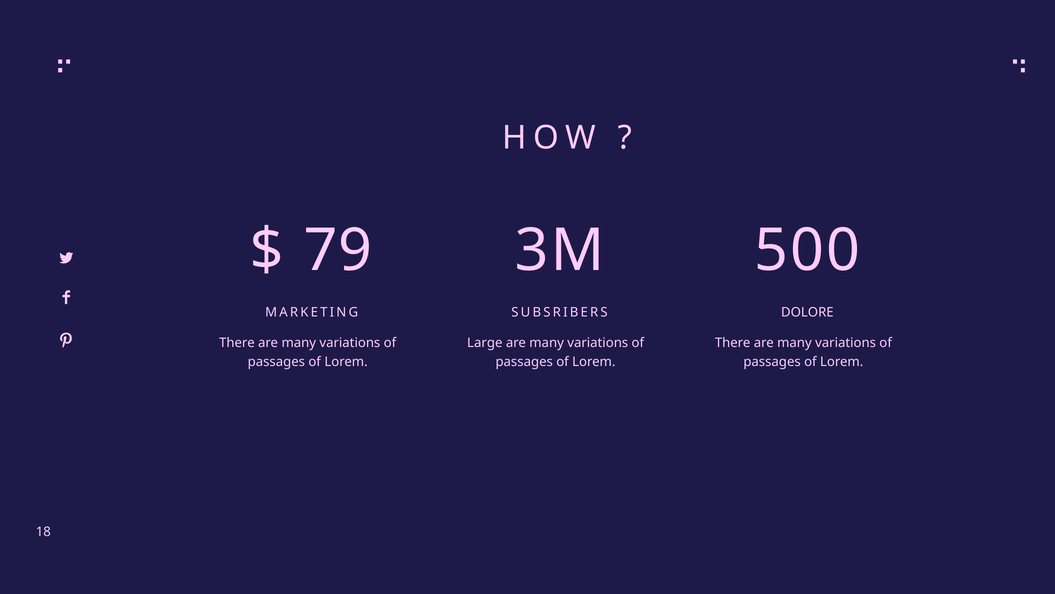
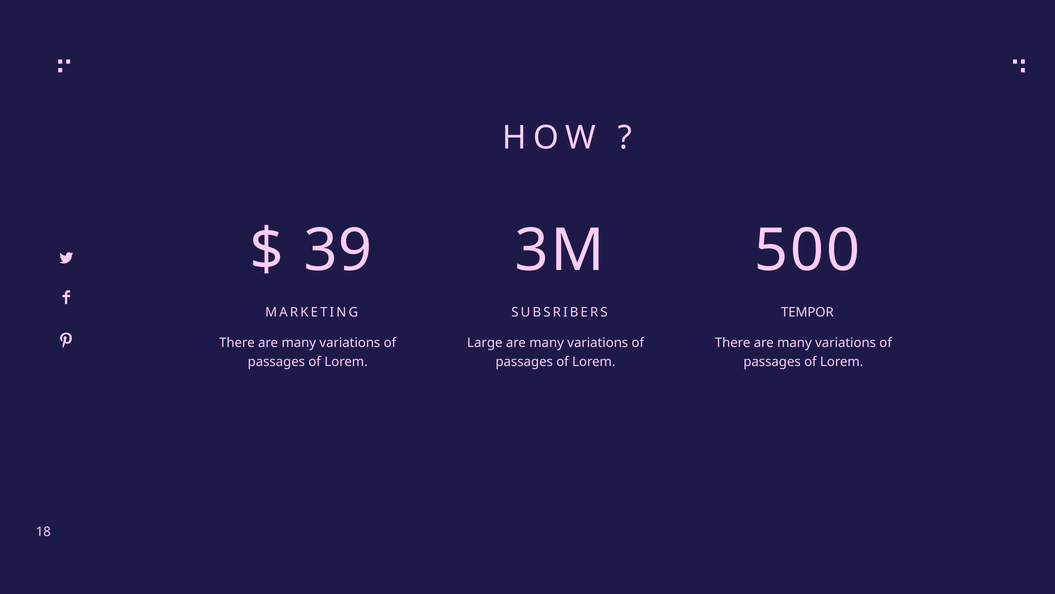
79: 79 -> 39 (338, 250)
DOLORE: DOLORE -> TEMPOR (807, 312)
